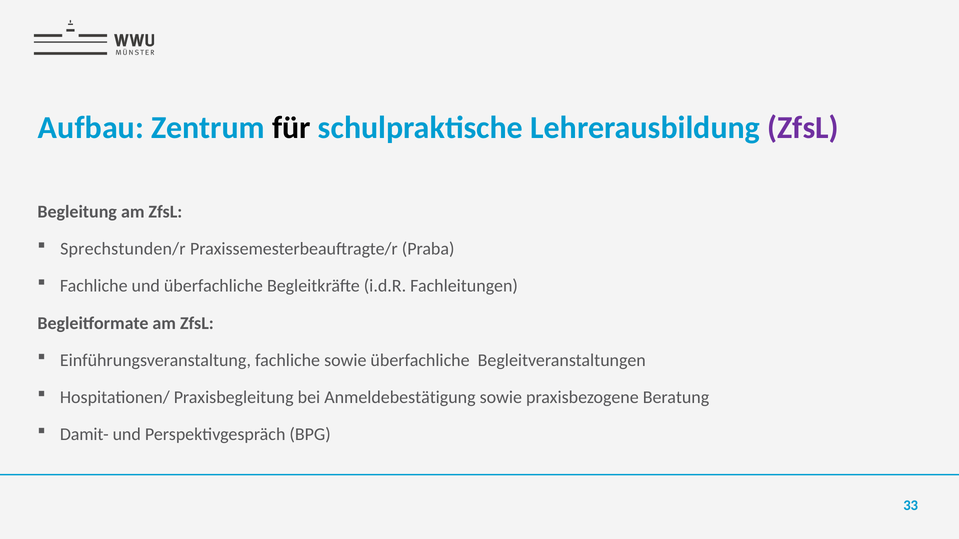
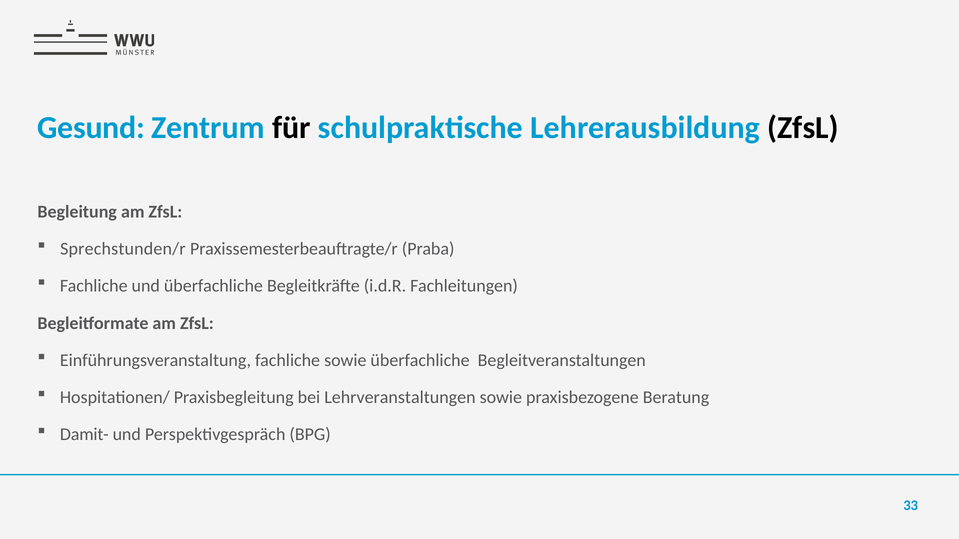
Aufbau: Aufbau -> Gesund (91, 128)
ZfsL colour: purple -> black (803, 128)
Anmeldebestätigung: Anmeldebestätigung -> Lehrveranstaltungen (400, 398)
